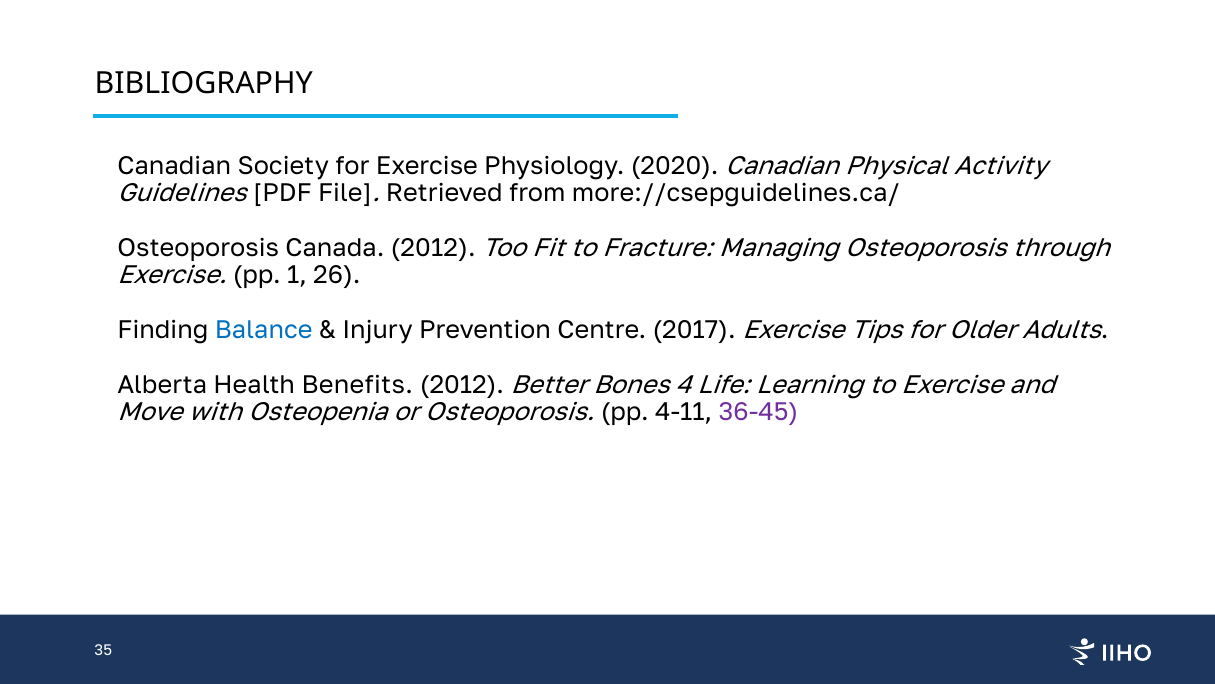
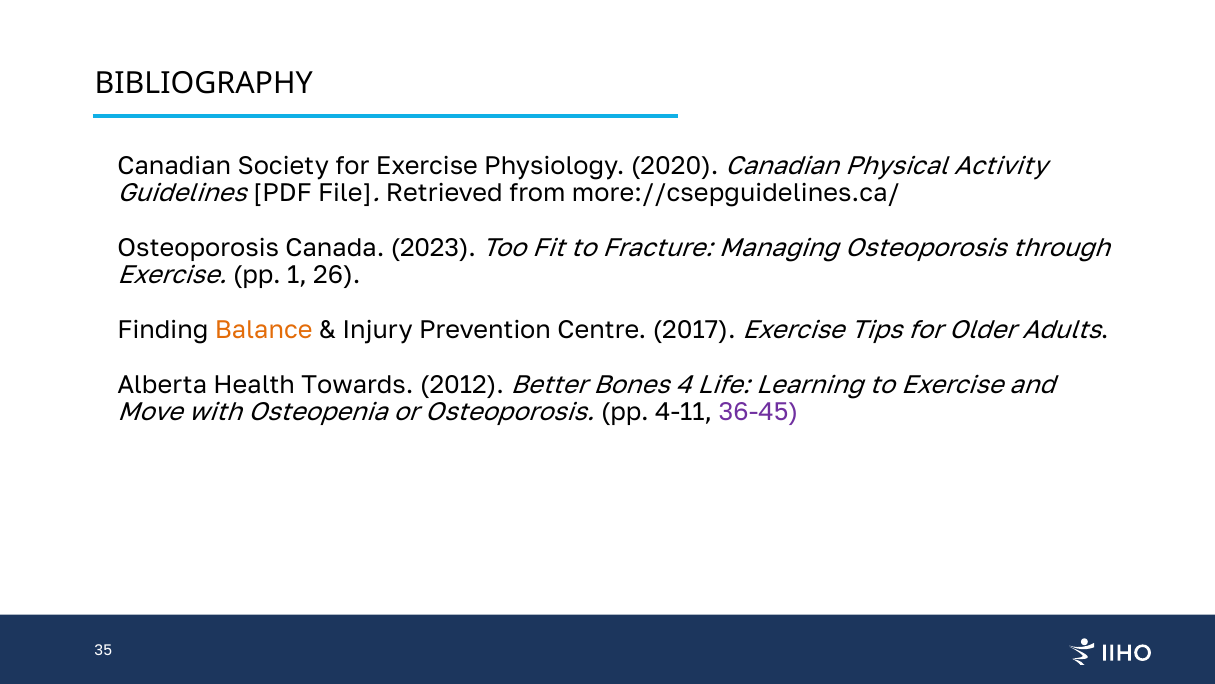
Canada 2012: 2012 -> 2023 (433, 248)
Balance colour: blue -> orange (264, 330)
Benefits: Benefits -> Towards (357, 384)
